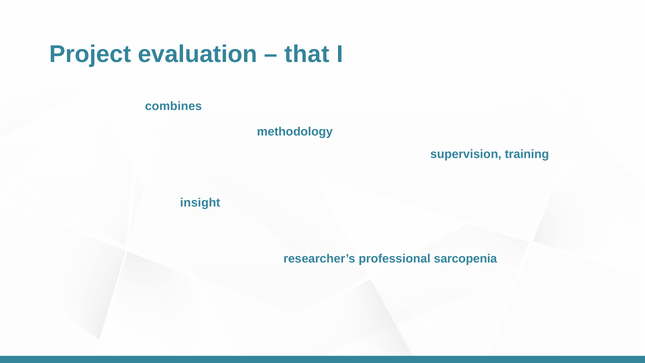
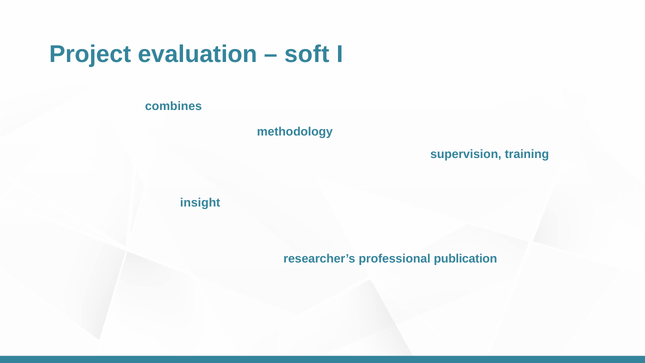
that: that -> soft (307, 54)
sarcopenia: sarcopenia -> publication (465, 259)
